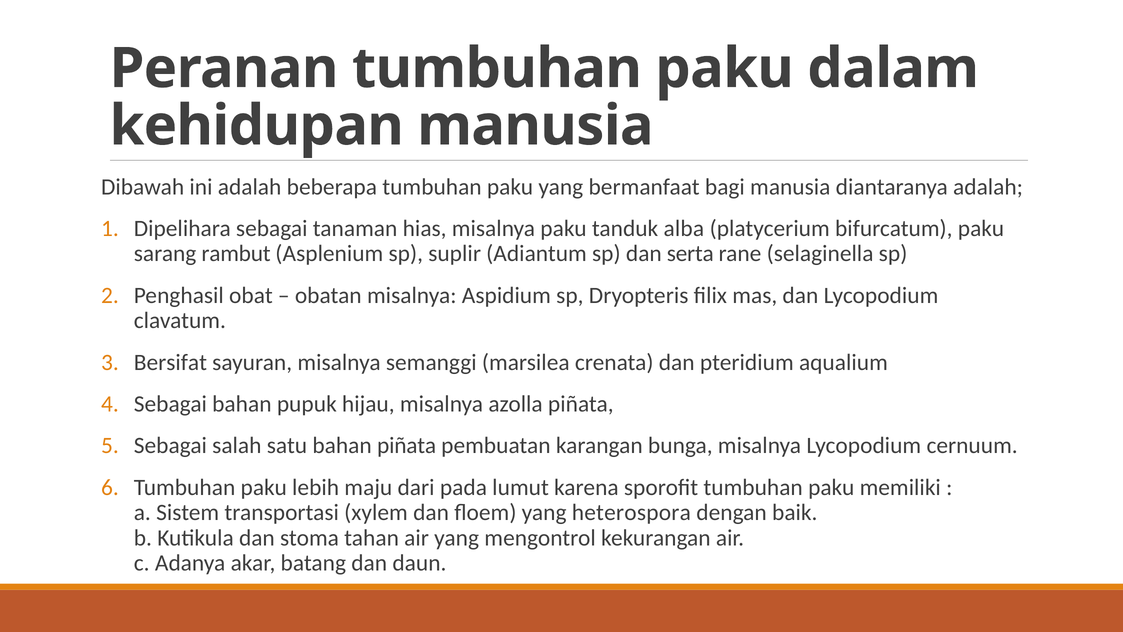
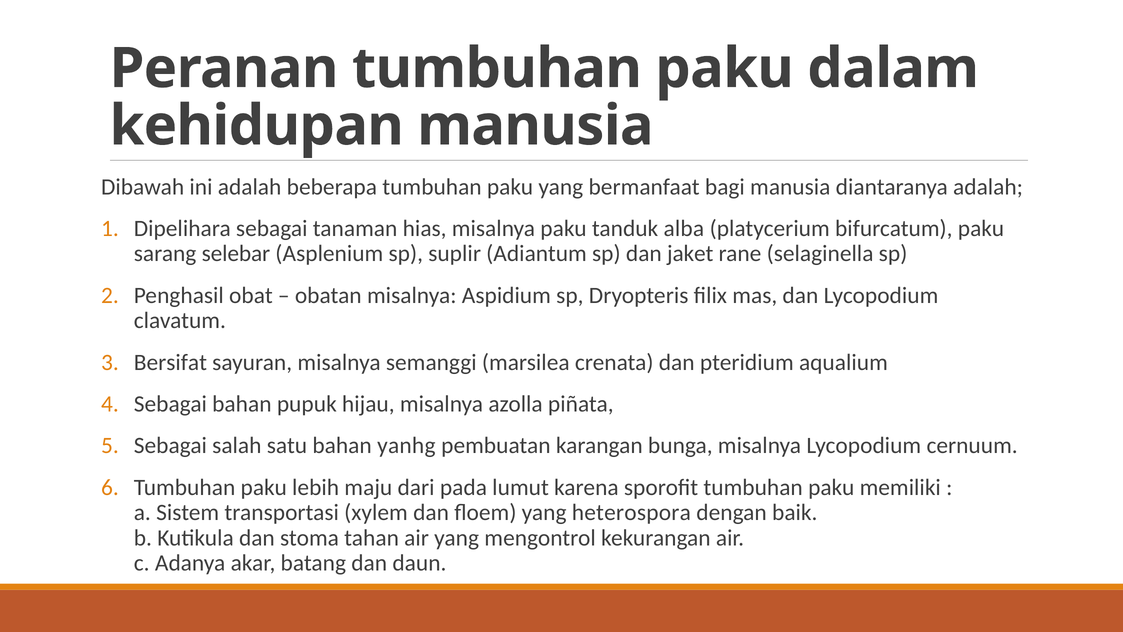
rambut: rambut -> selebar (236, 254)
serta: serta -> jaket (690, 254)
bahan piñata: piñata -> yanhg (406, 445)
